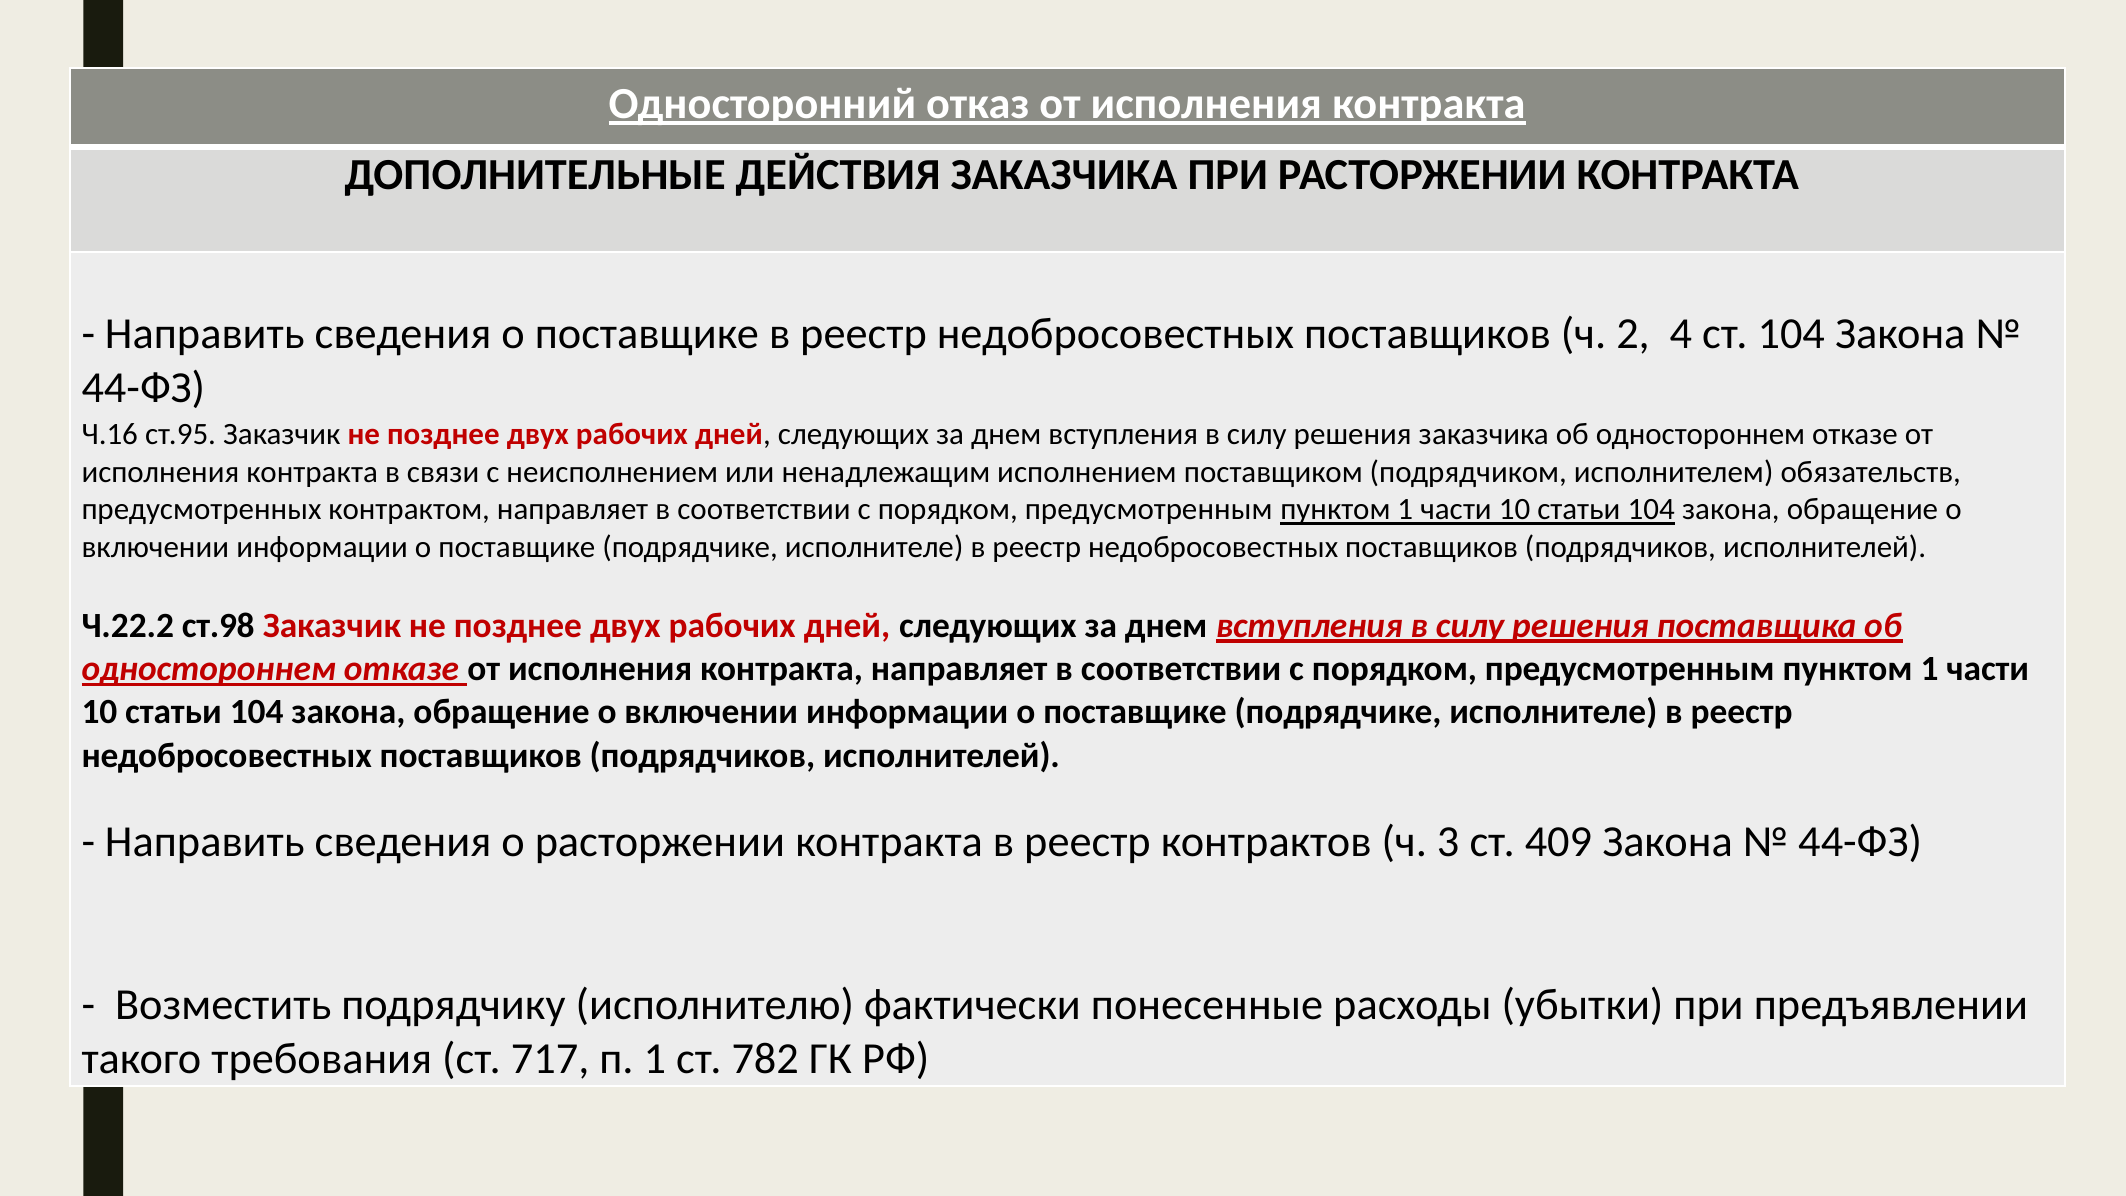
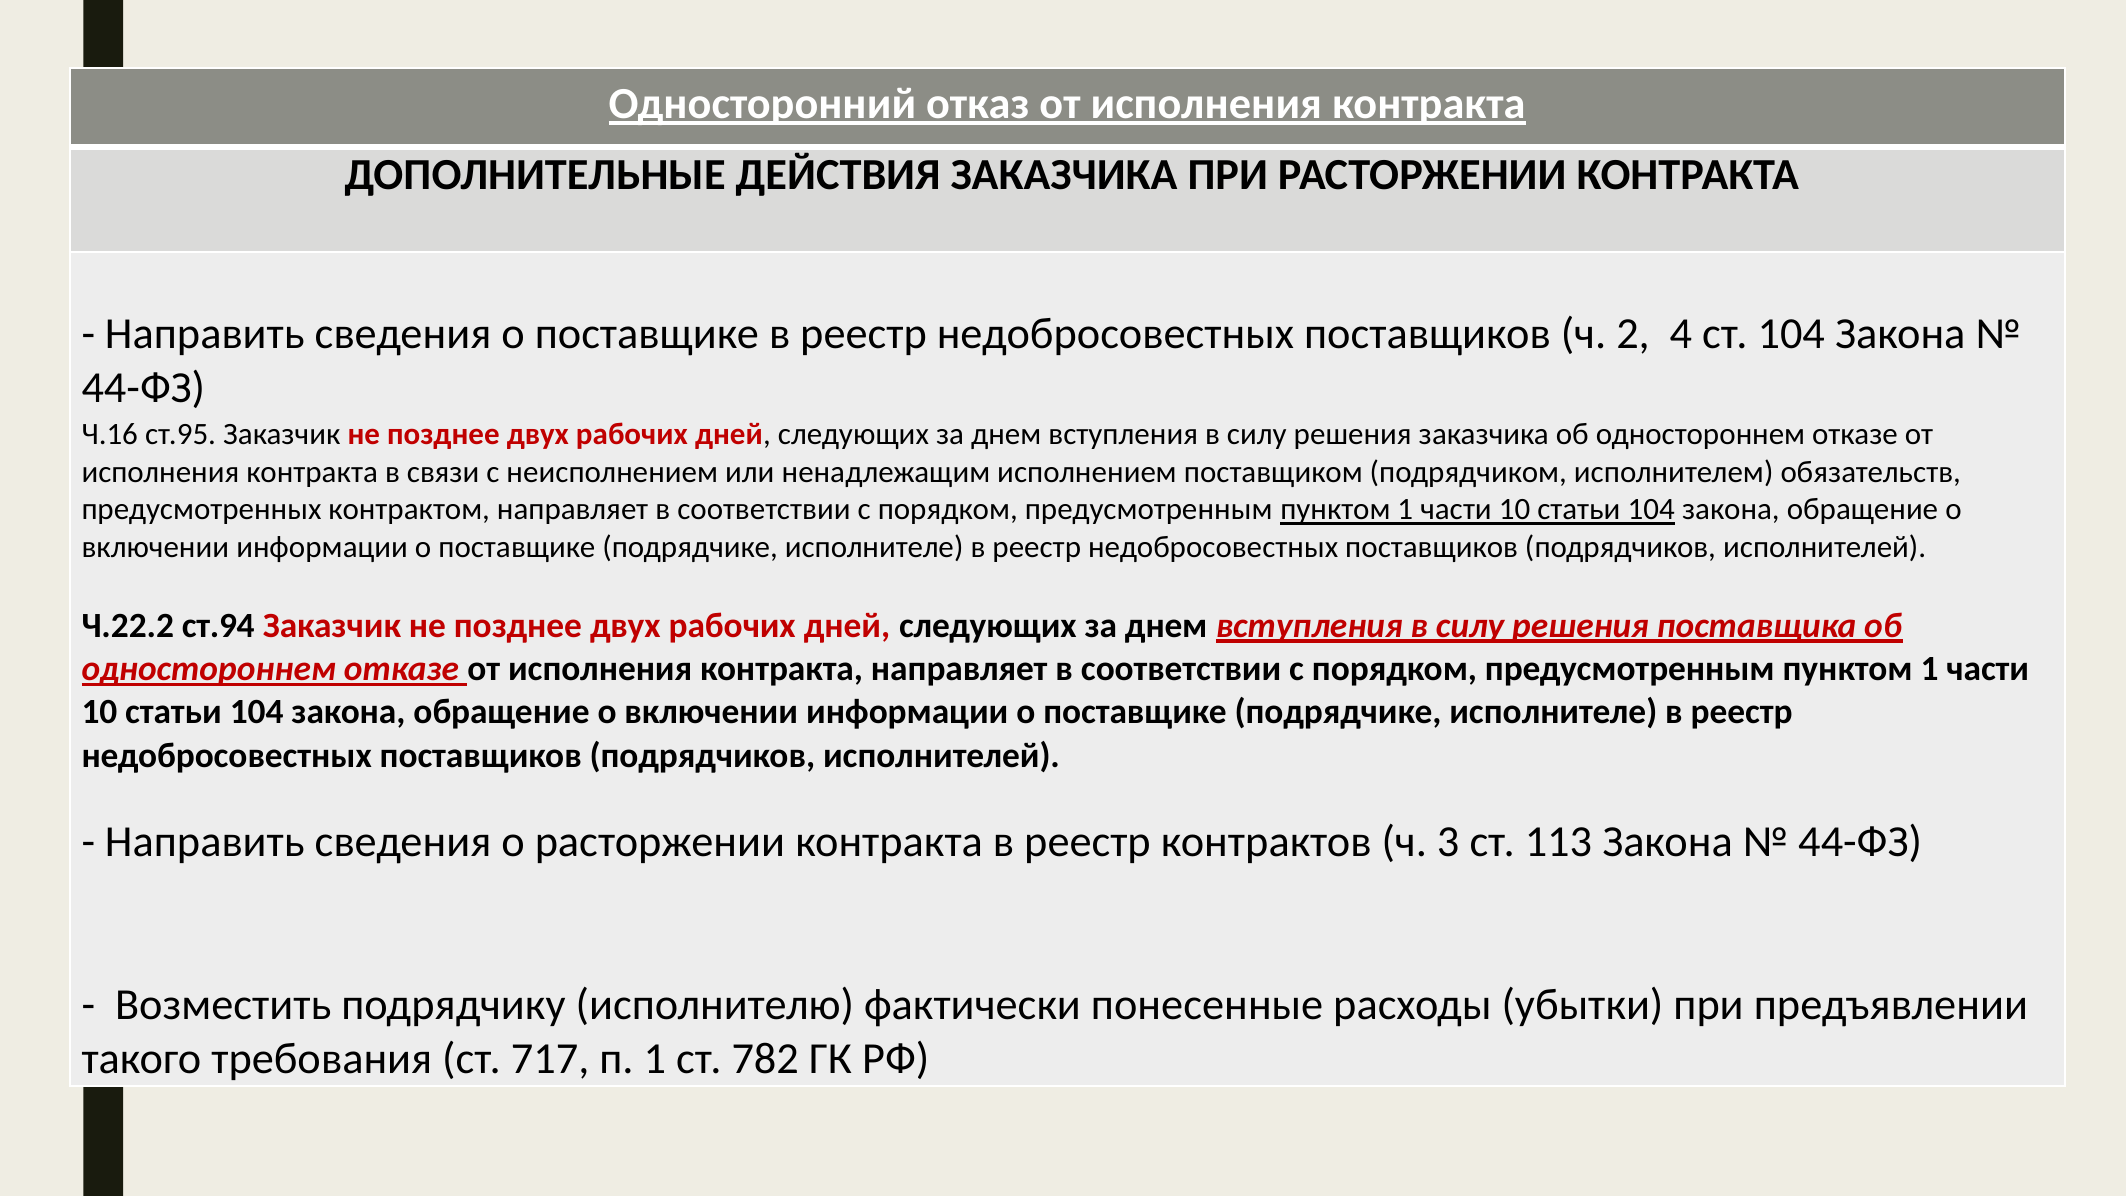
ст.98: ст.98 -> ст.94 (218, 625)
409: 409 -> 113 (1558, 842)
